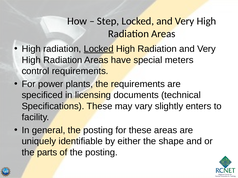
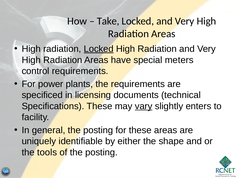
Step: Step -> Take (108, 21)
vary underline: none -> present (144, 106)
parts: parts -> tools (47, 153)
